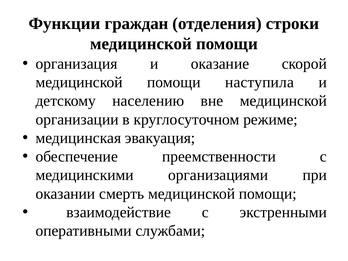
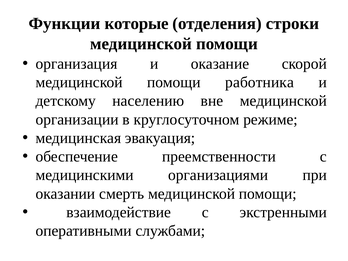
граждан: граждан -> которые (137, 24)
наступила: наступила -> работника (260, 82)
